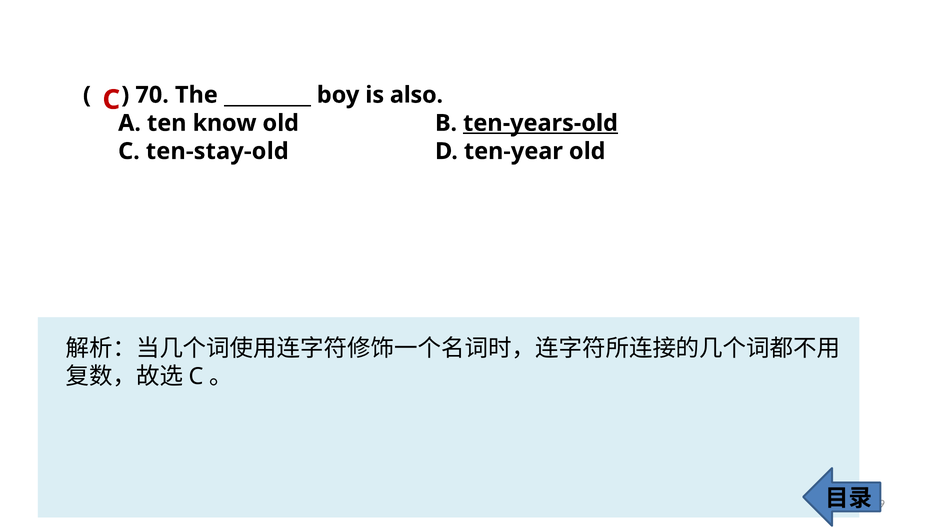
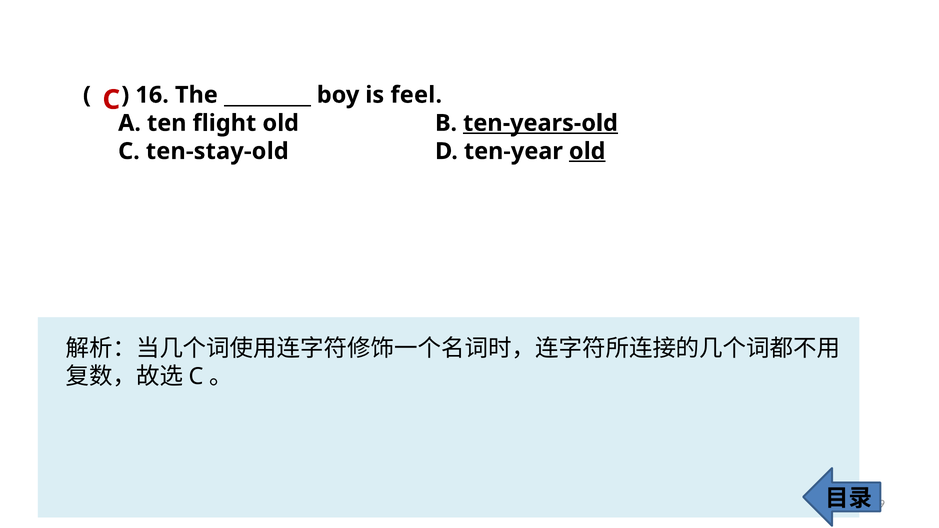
70: 70 -> 16 (152, 95)
also: also -> feel (416, 95)
know: know -> flight (224, 123)
old underline: none -> present (587, 151)
